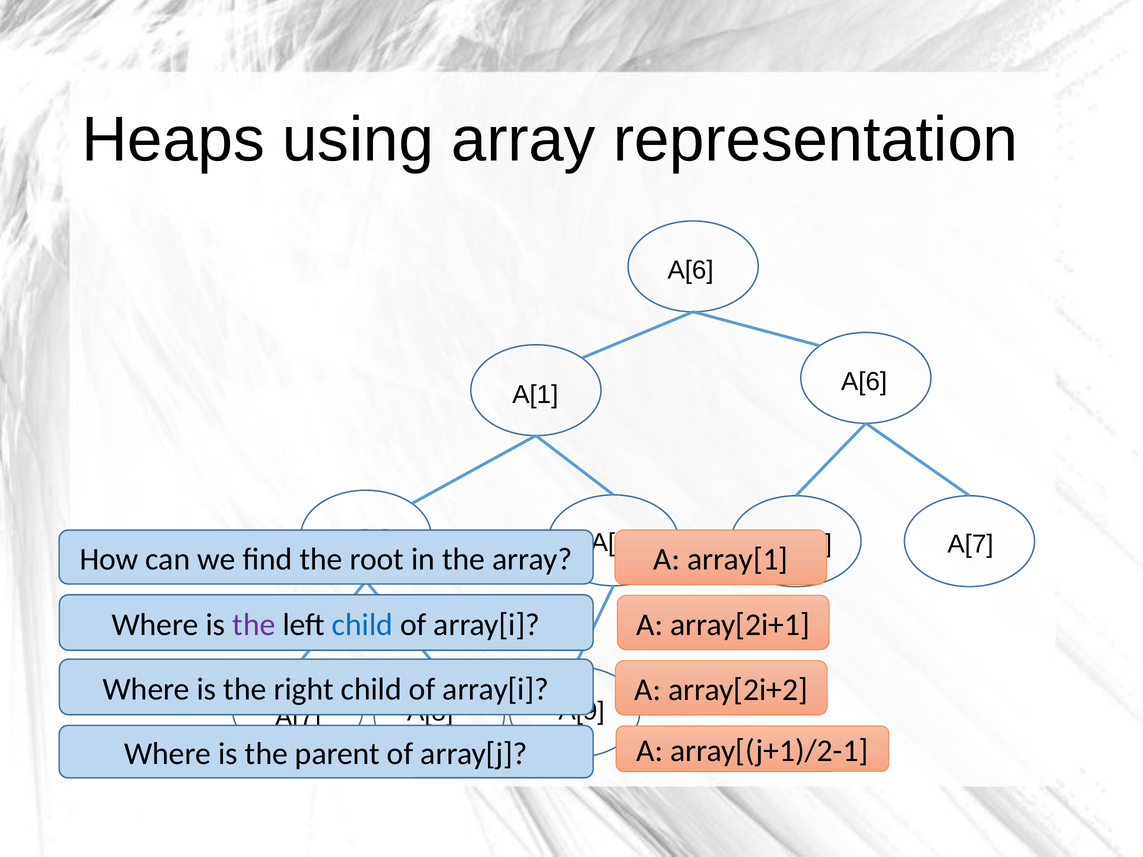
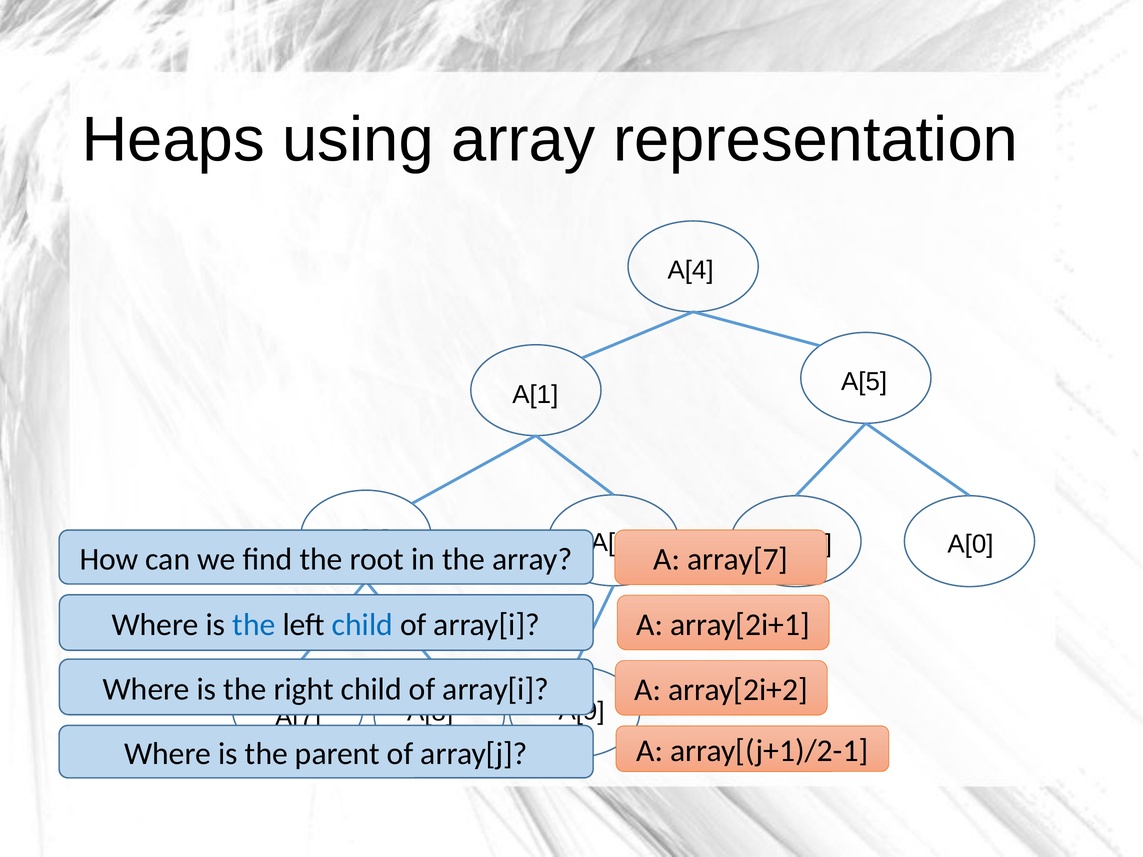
A[6: A[6 -> A[4 (691, 270)
A[1 A[6: A[6 -> A[5 (864, 382)
A[7: A[7 -> A[0 (970, 544)
array[1: array[1 -> array[7 (738, 560)
the colour: purple -> blue (254, 625)
